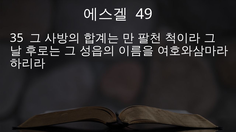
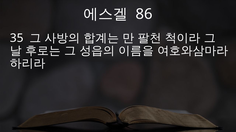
49: 49 -> 86 (144, 14)
